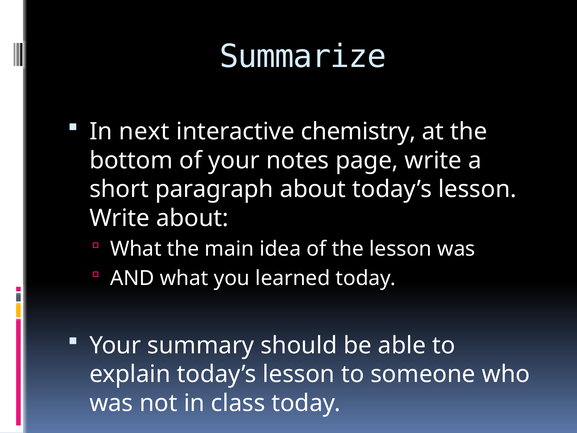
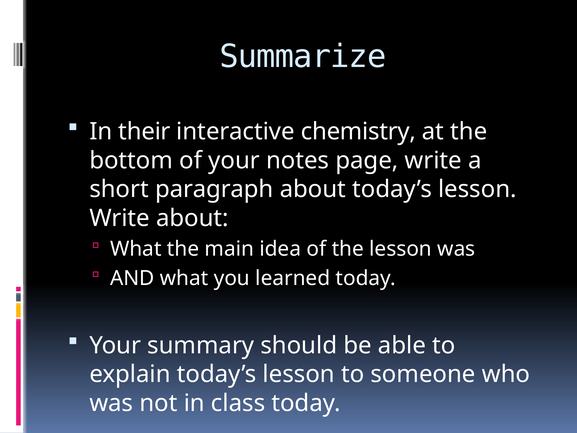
next: next -> their (144, 131)
